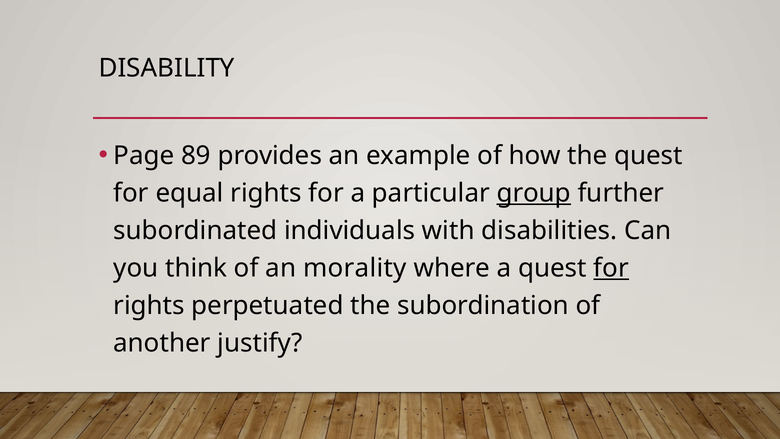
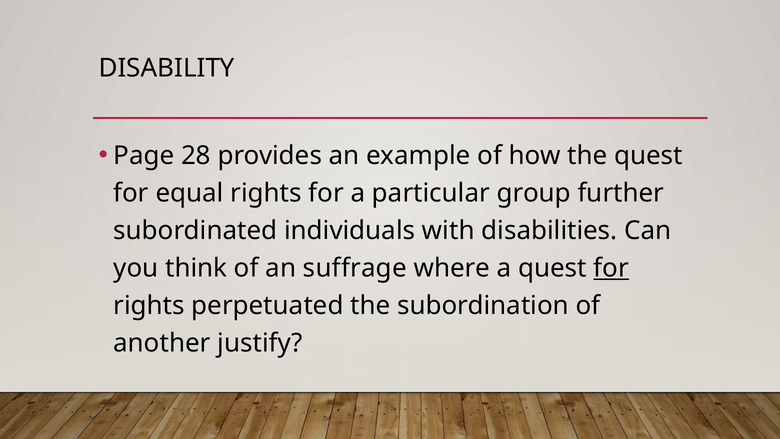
89: 89 -> 28 (196, 156)
group underline: present -> none (534, 193)
morality: morality -> suffrage (355, 268)
